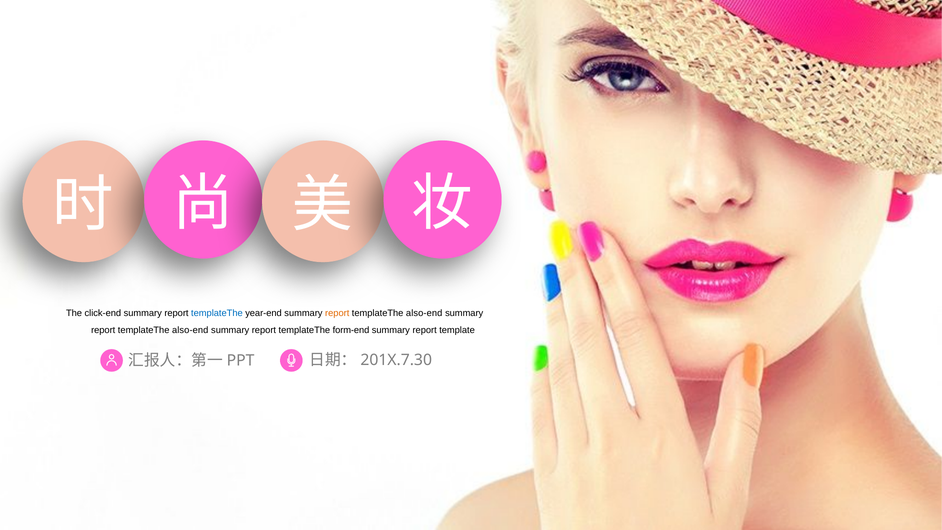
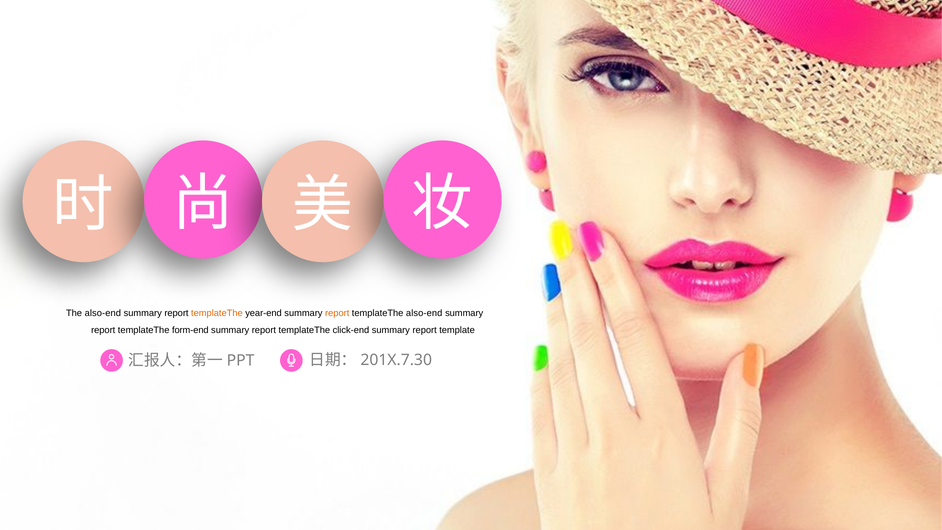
The click-end: click-end -> also-end (103, 313)
templateThe colour: blue -> orange (217, 313)
also-end: also-end -> form-end (190, 330)
form-end: form-end -> click-end (351, 330)
